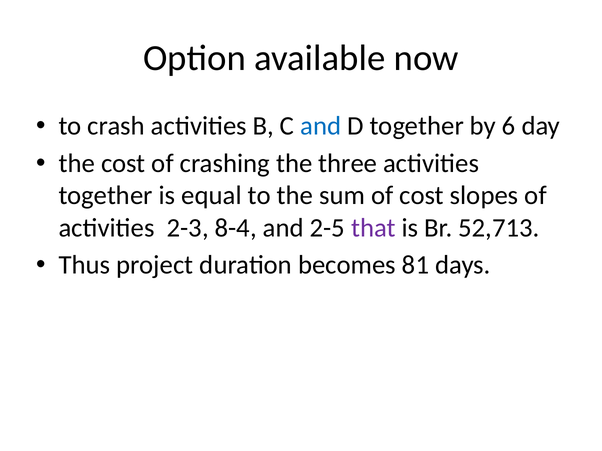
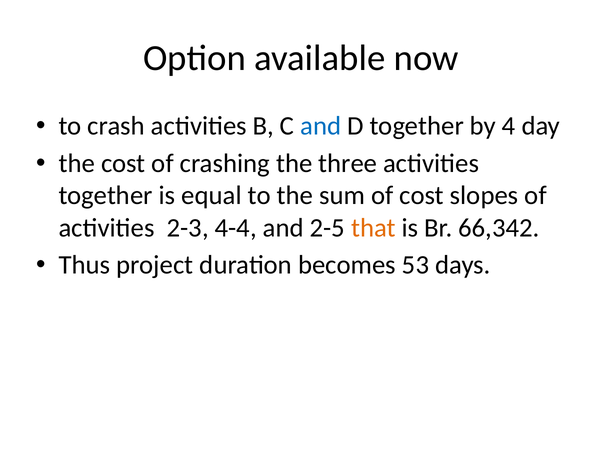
6: 6 -> 4 (509, 126)
8-4: 8-4 -> 4-4 (236, 228)
that colour: purple -> orange (373, 228)
52,713: 52,713 -> 66,342 (499, 228)
81: 81 -> 53 (416, 265)
